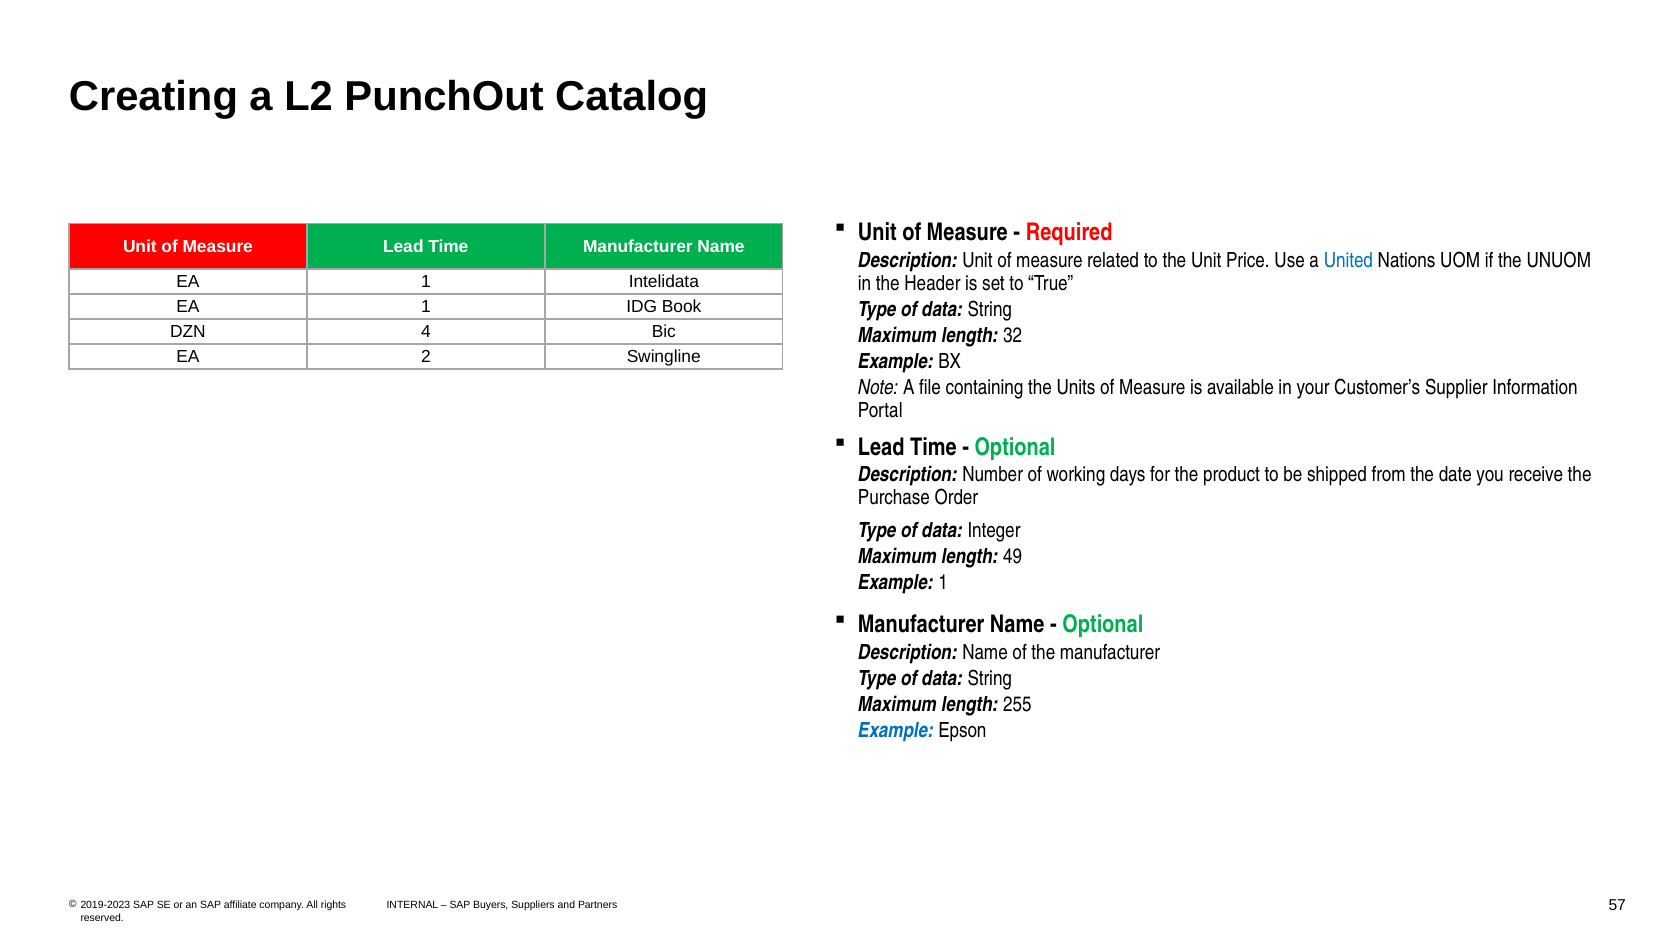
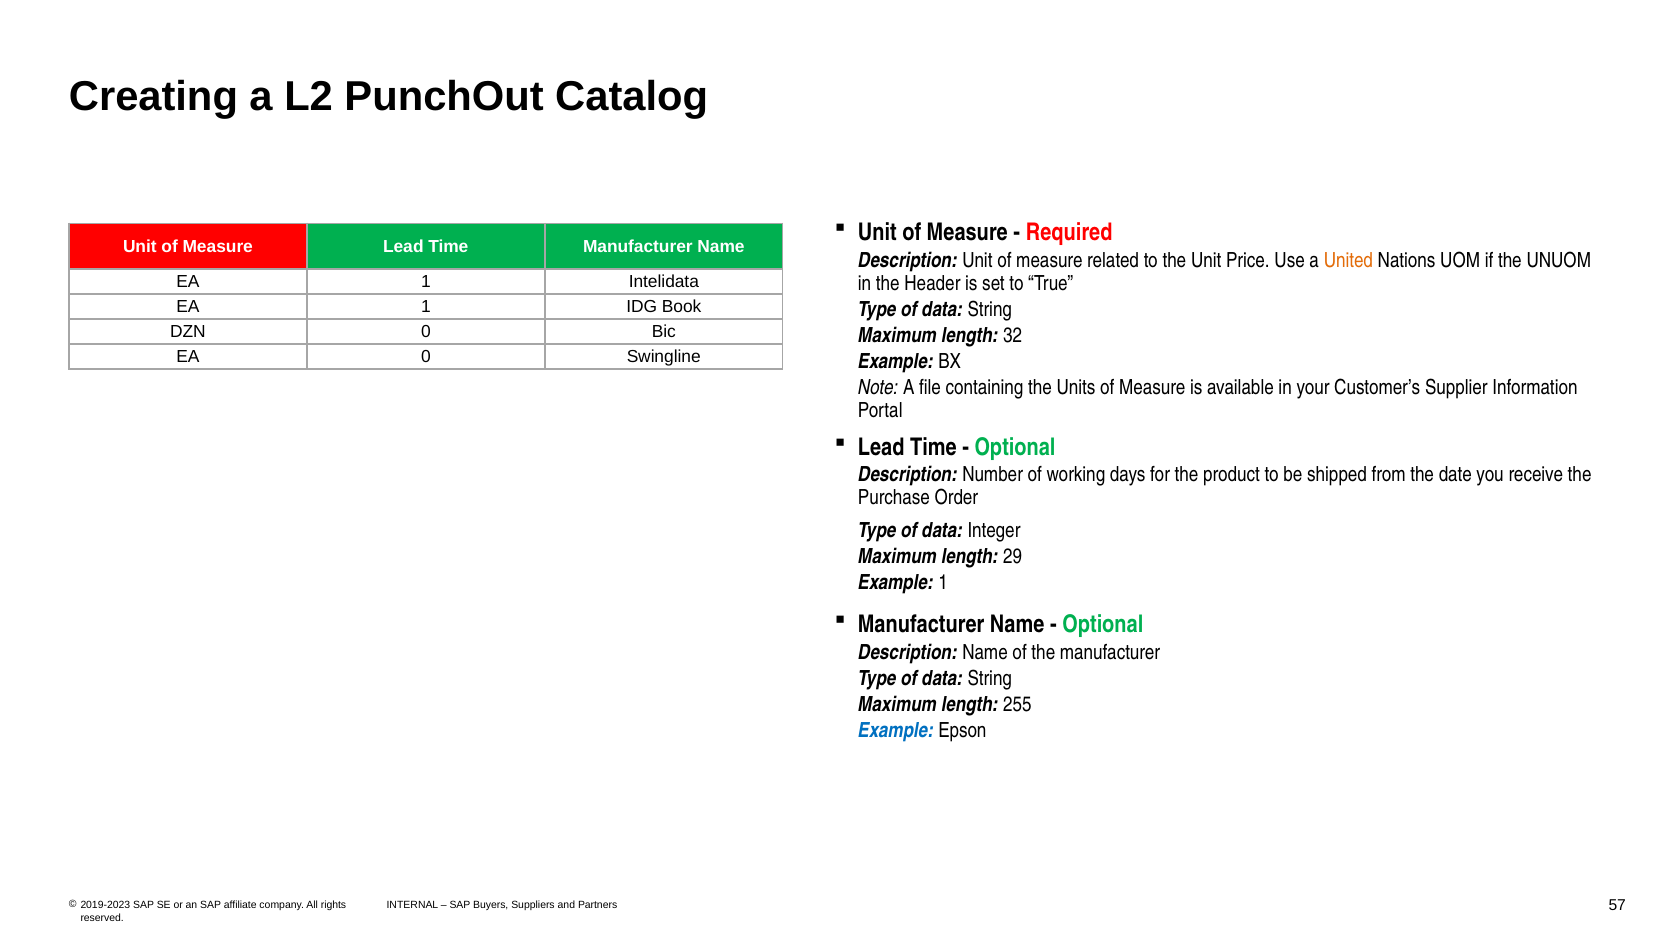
United colour: blue -> orange (1348, 261)
DZN 4: 4 -> 0 (426, 332)
EA 2: 2 -> 0 (426, 357)
49: 49 -> 29 (1013, 557)
